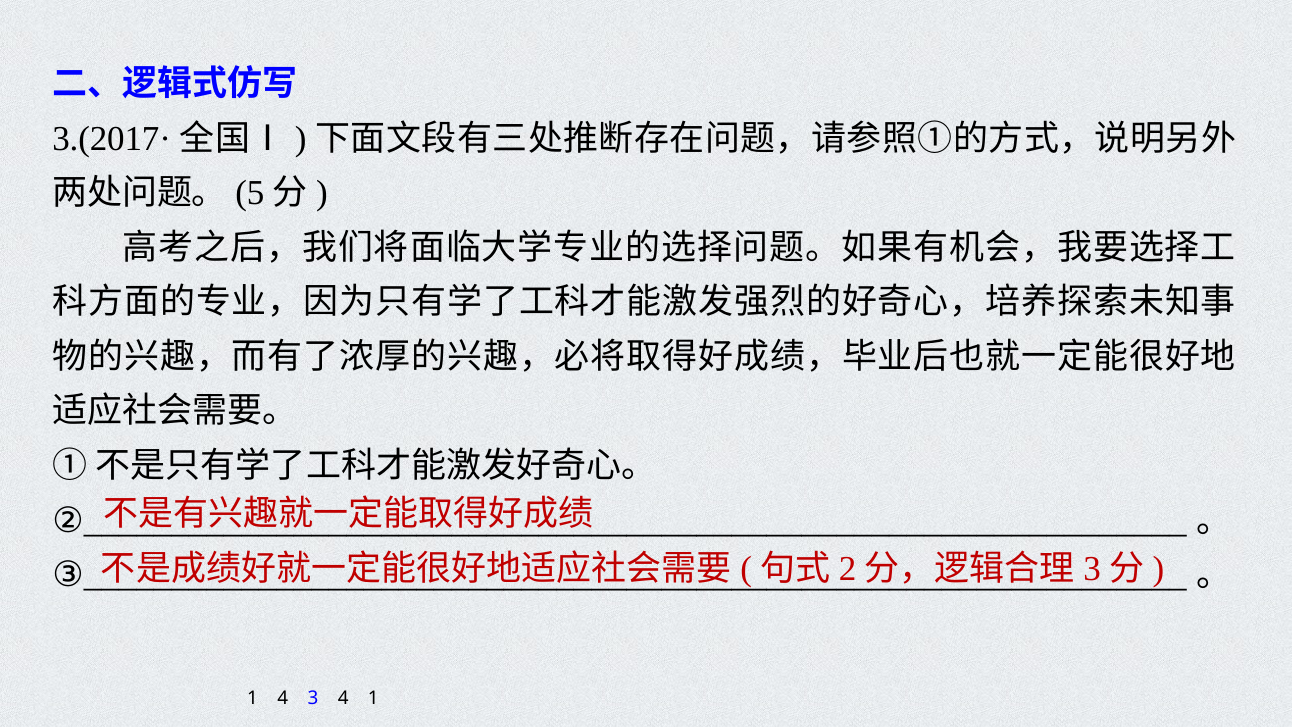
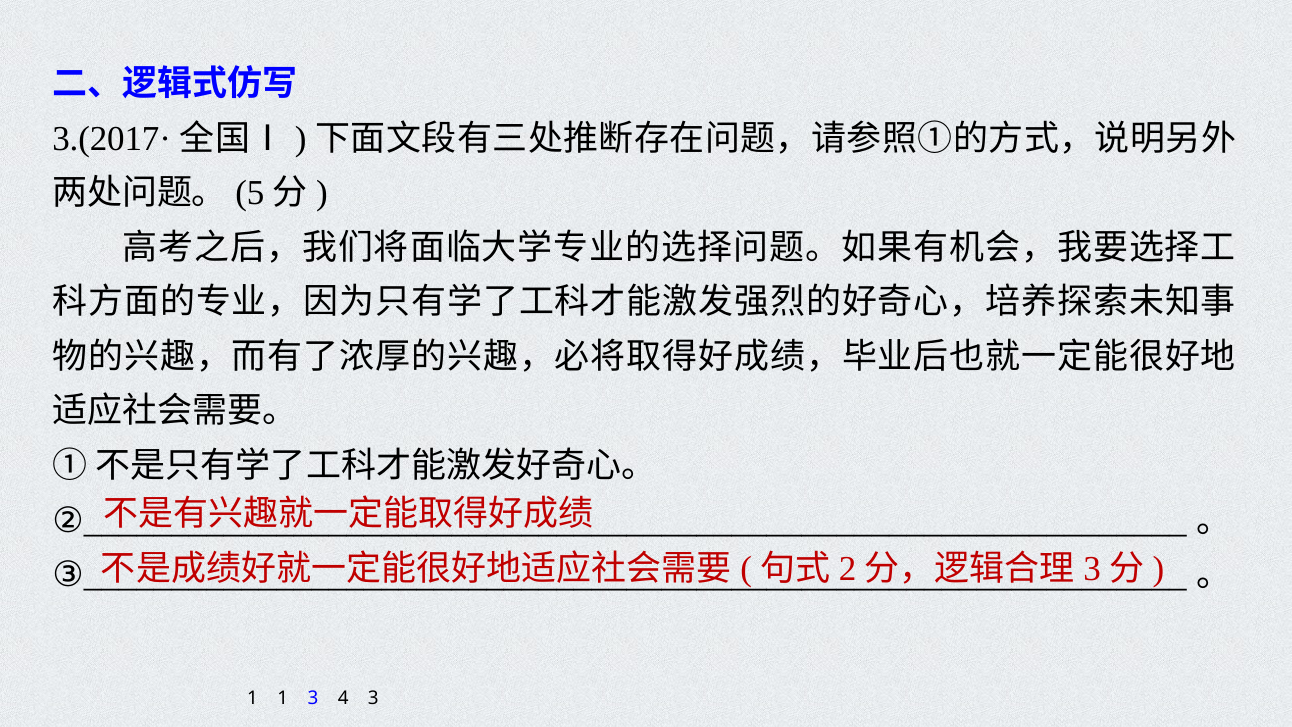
1 4: 4 -> 1 (283, 699)
4 1: 1 -> 3 (373, 699)
